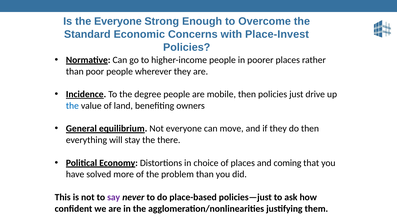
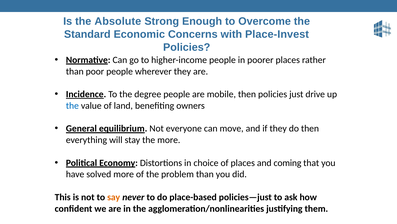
the Everyone: Everyone -> Absolute (118, 21)
the there: there -> more (169, 140)
say colour: purple -> orange (114, 197)
